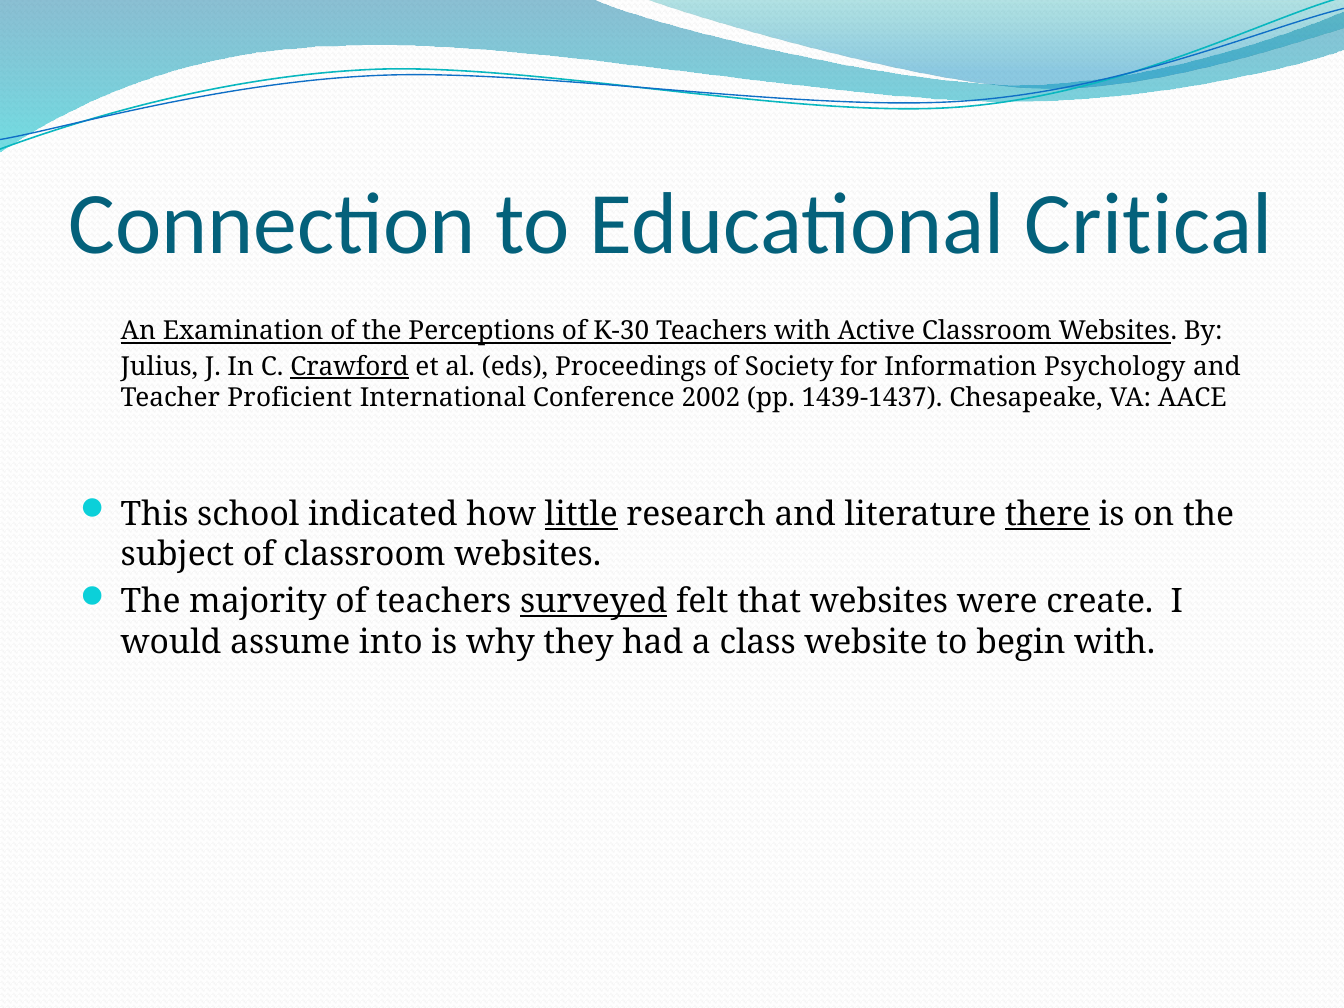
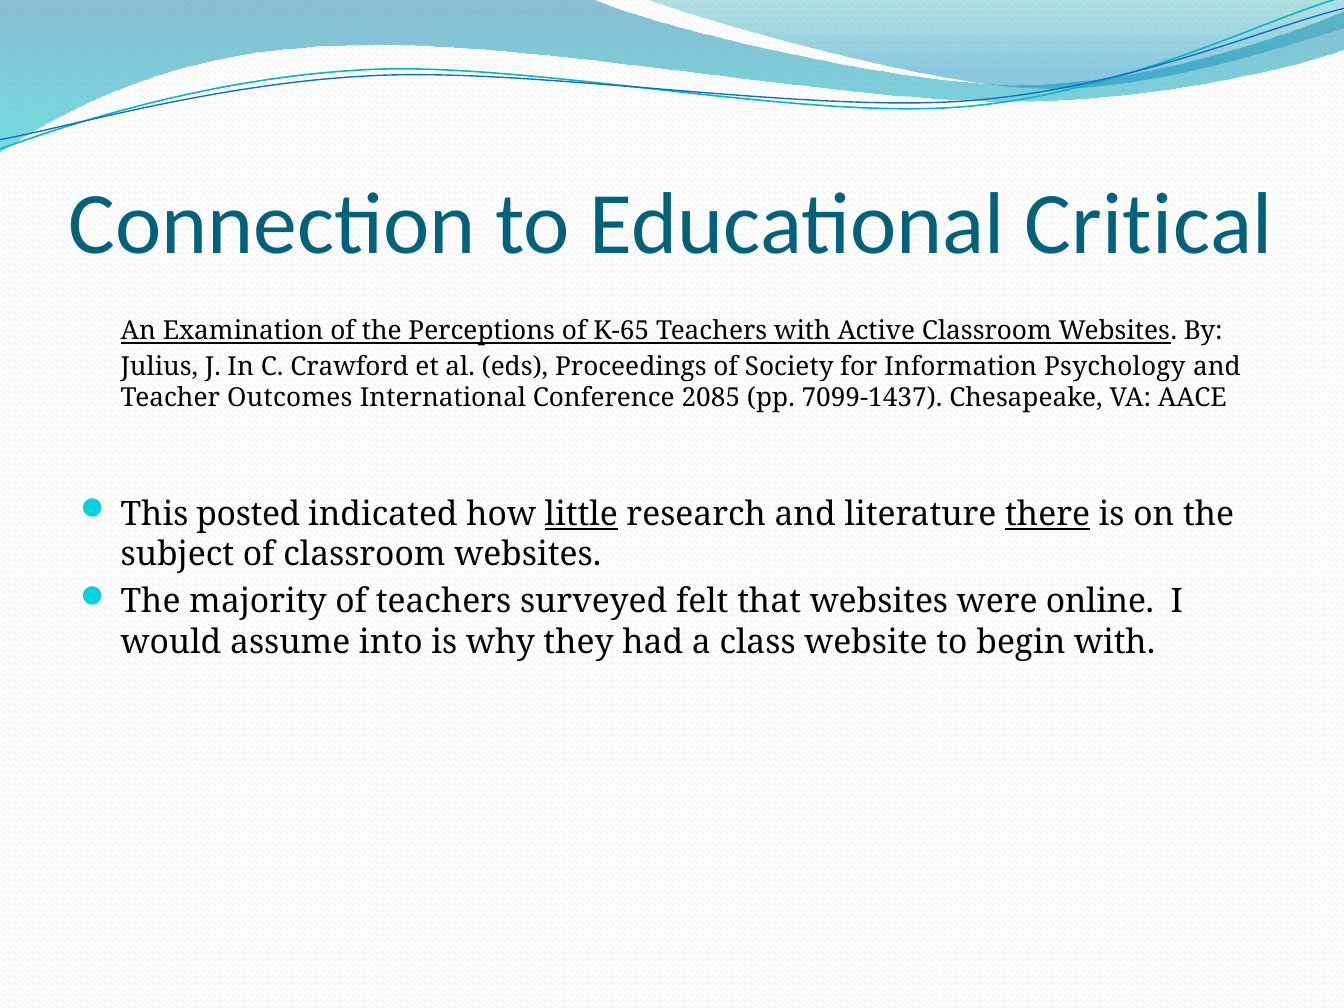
K-30: K-30 -> K-65 (621, 331)
Crawford underline: present -> none (350, 367)
Proficient: Proficient -> Outcomes (290, 398)
2002: 2002 -> 2085 (711, 398)
1439-1437: 1439-1437 -> 7099-1437 (872, 398)
school: school -> posted (248, 514)
surveyed underline: present -> none (594, 602)
create: create -> online (1100, 602)
